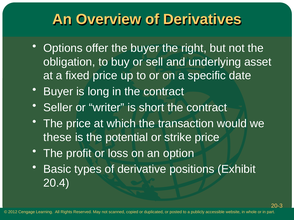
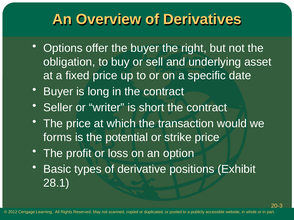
these: these -> forms (58, 138)
20.4: 20.4 -> 28.1 (56, 183)
